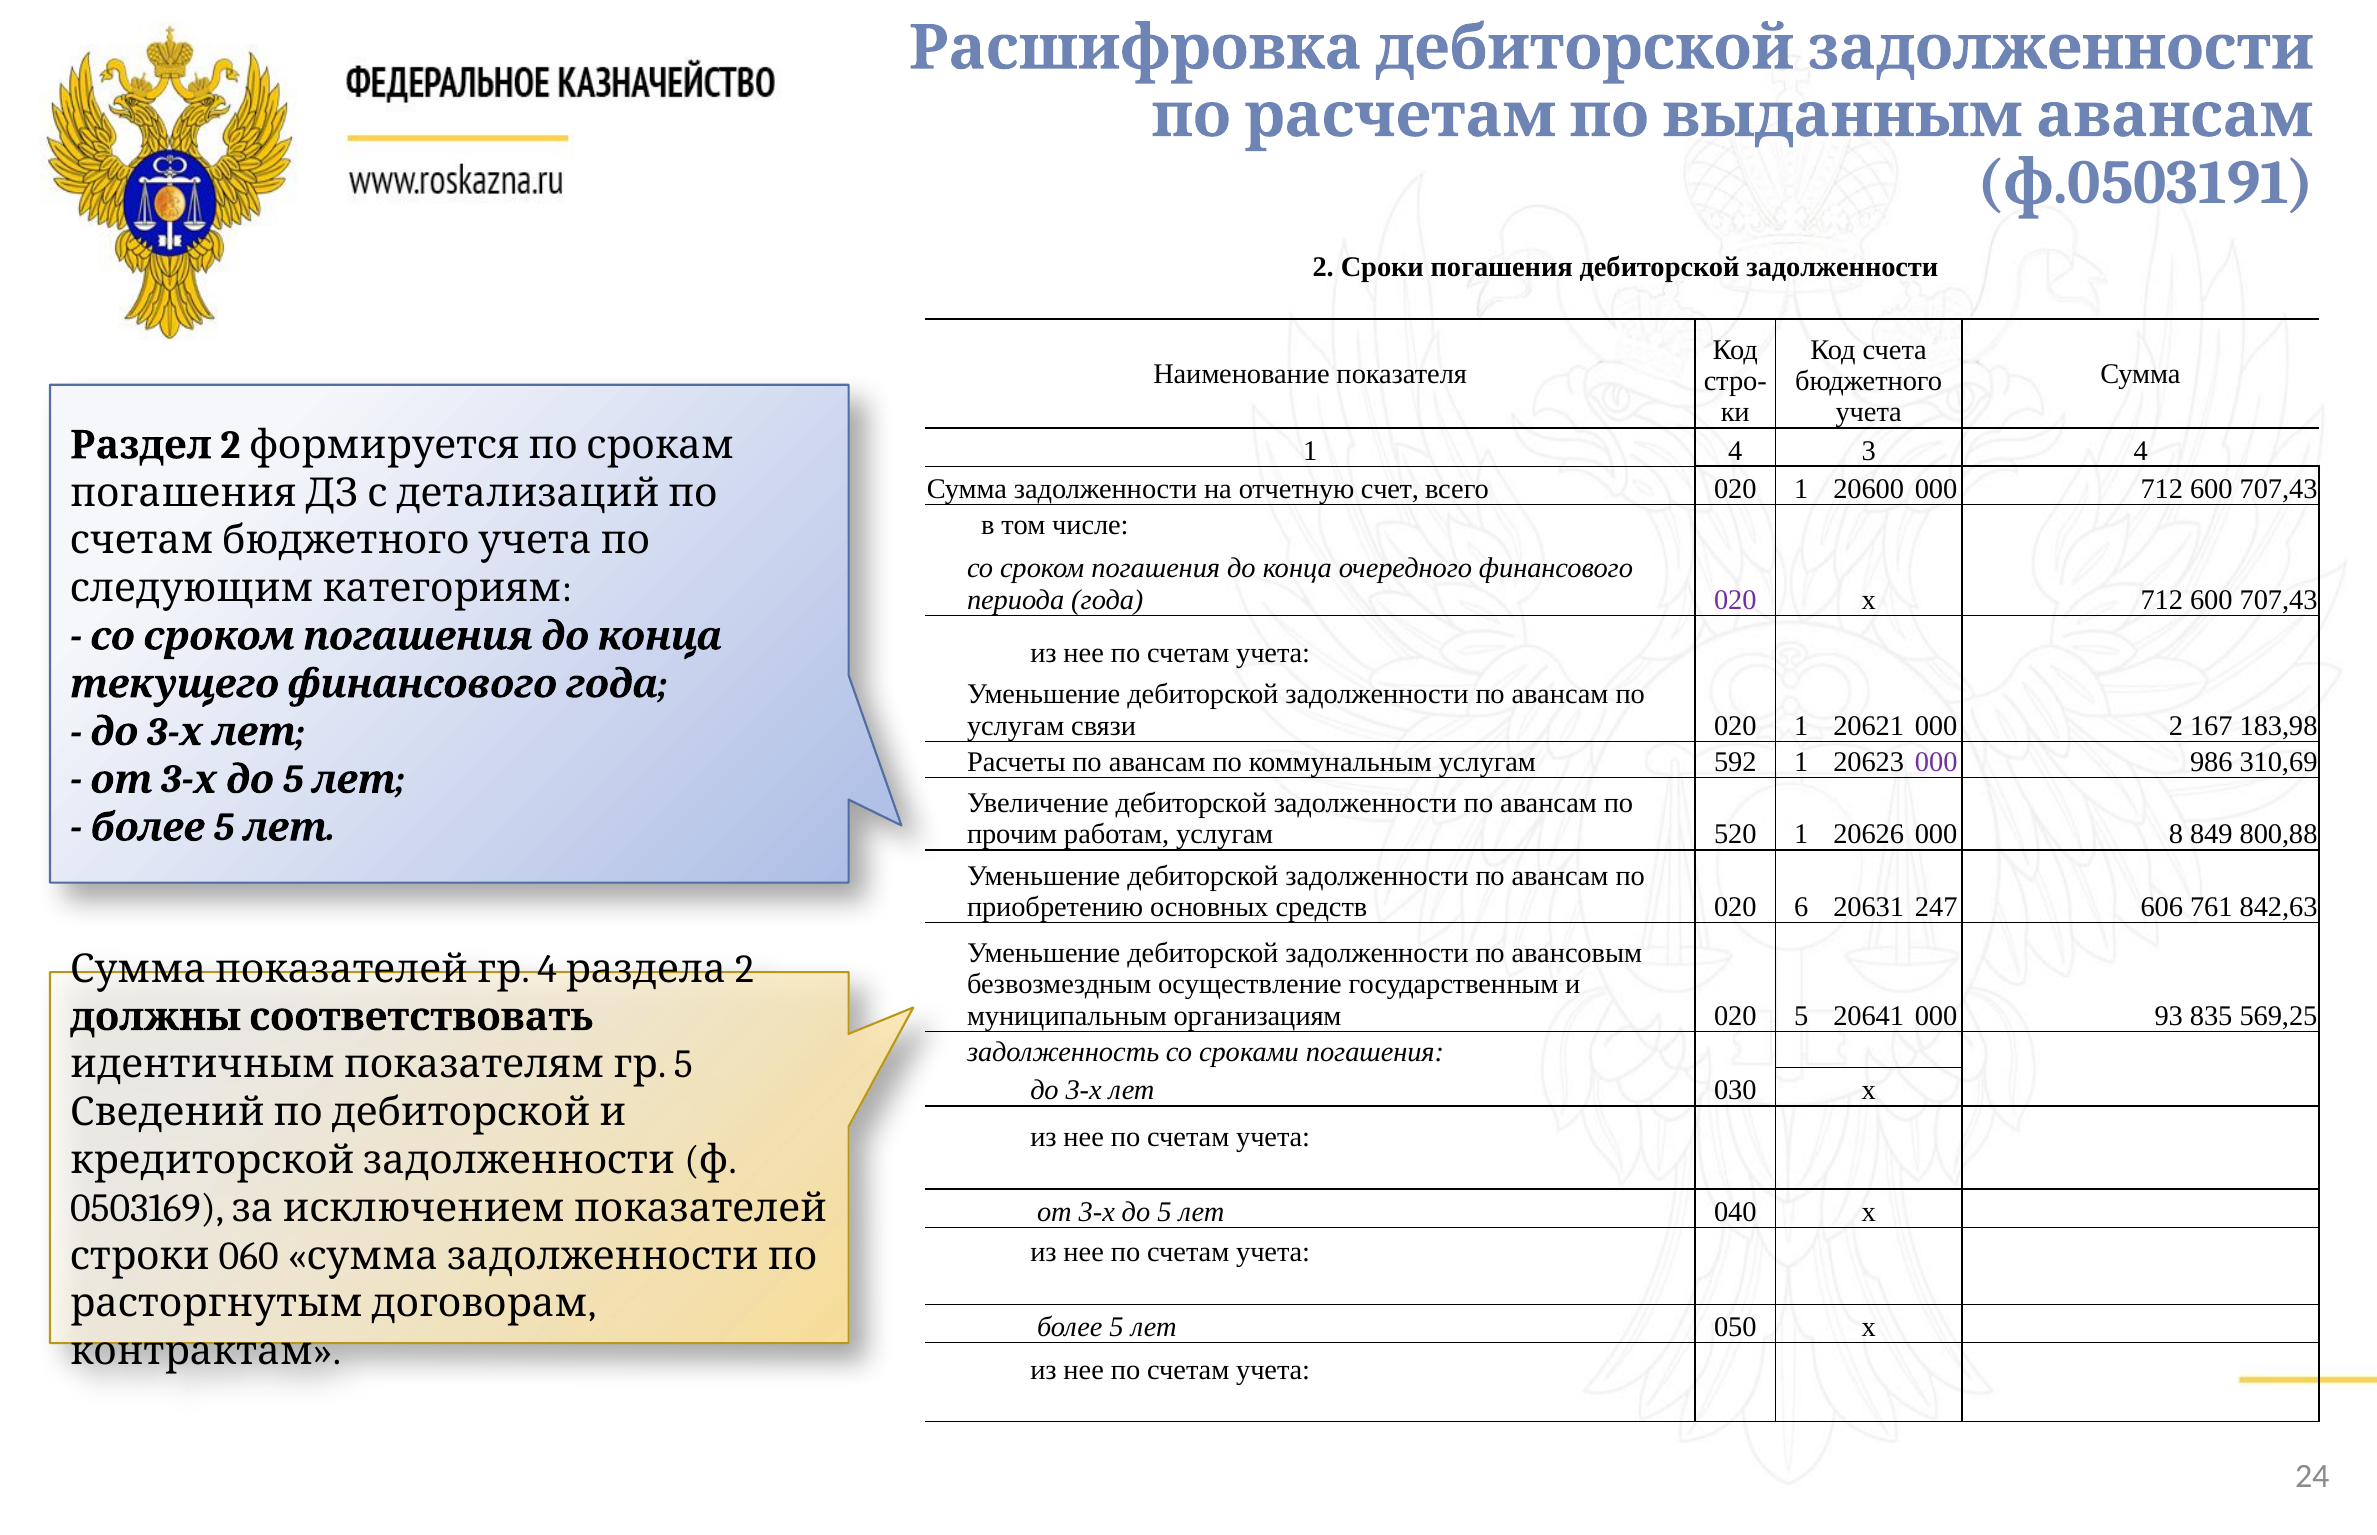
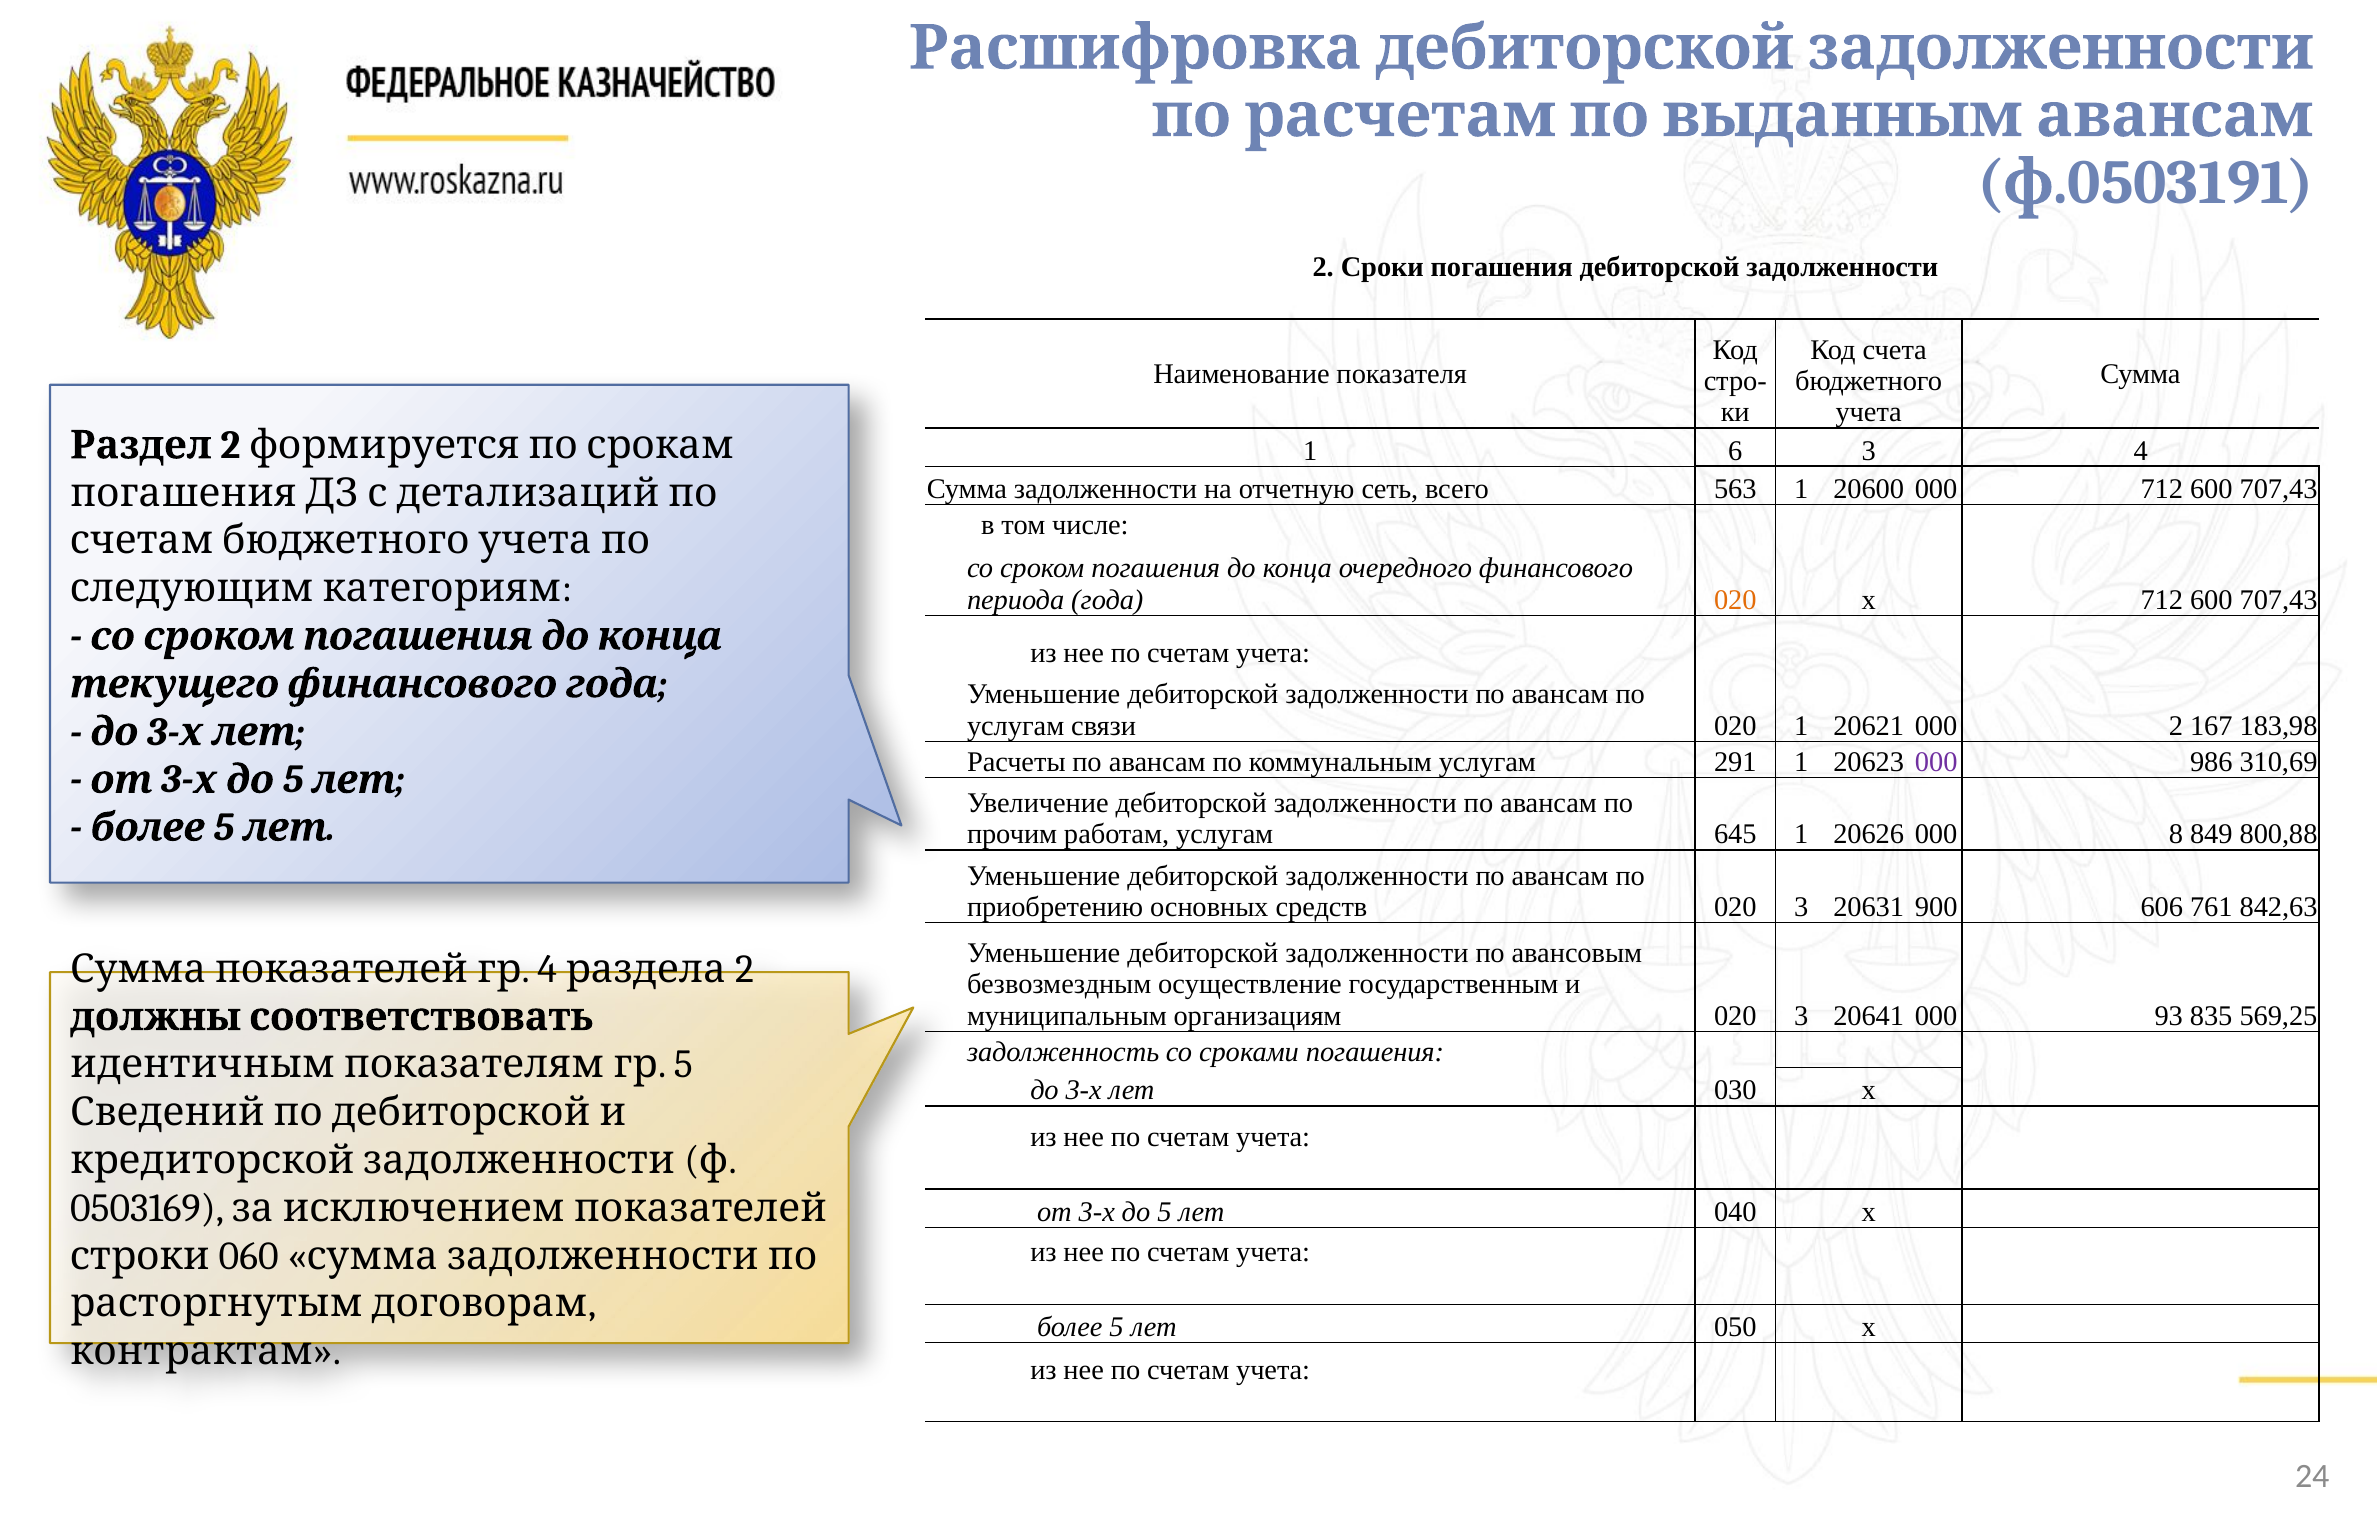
1 4: 4 -> 6 (1735, 451)
счет: счет -> сеть (1390, 489)
всего 020: 020 -> 563 (1735, 489)
020 colour: purple -> orange (1735, 600)
592: 592 -> 291 (1735, 762)
520: 520 -> 645 (1735, 834)
средств 020 6: 6 -> 3 (1801, 907)
247: 247 -> 900 (1936, 907)
организациям 020 5: 5 -> 3 (1801, 1016)
